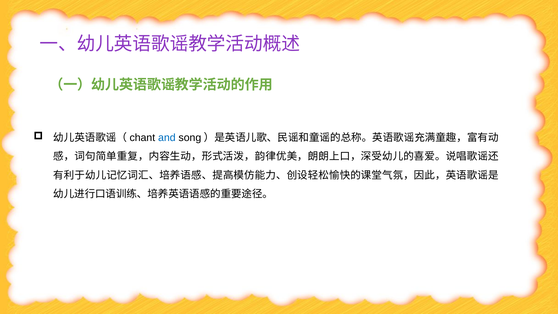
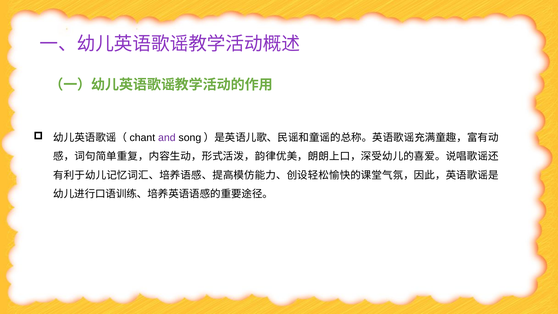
and colour: blue -> purple (167, 138)
